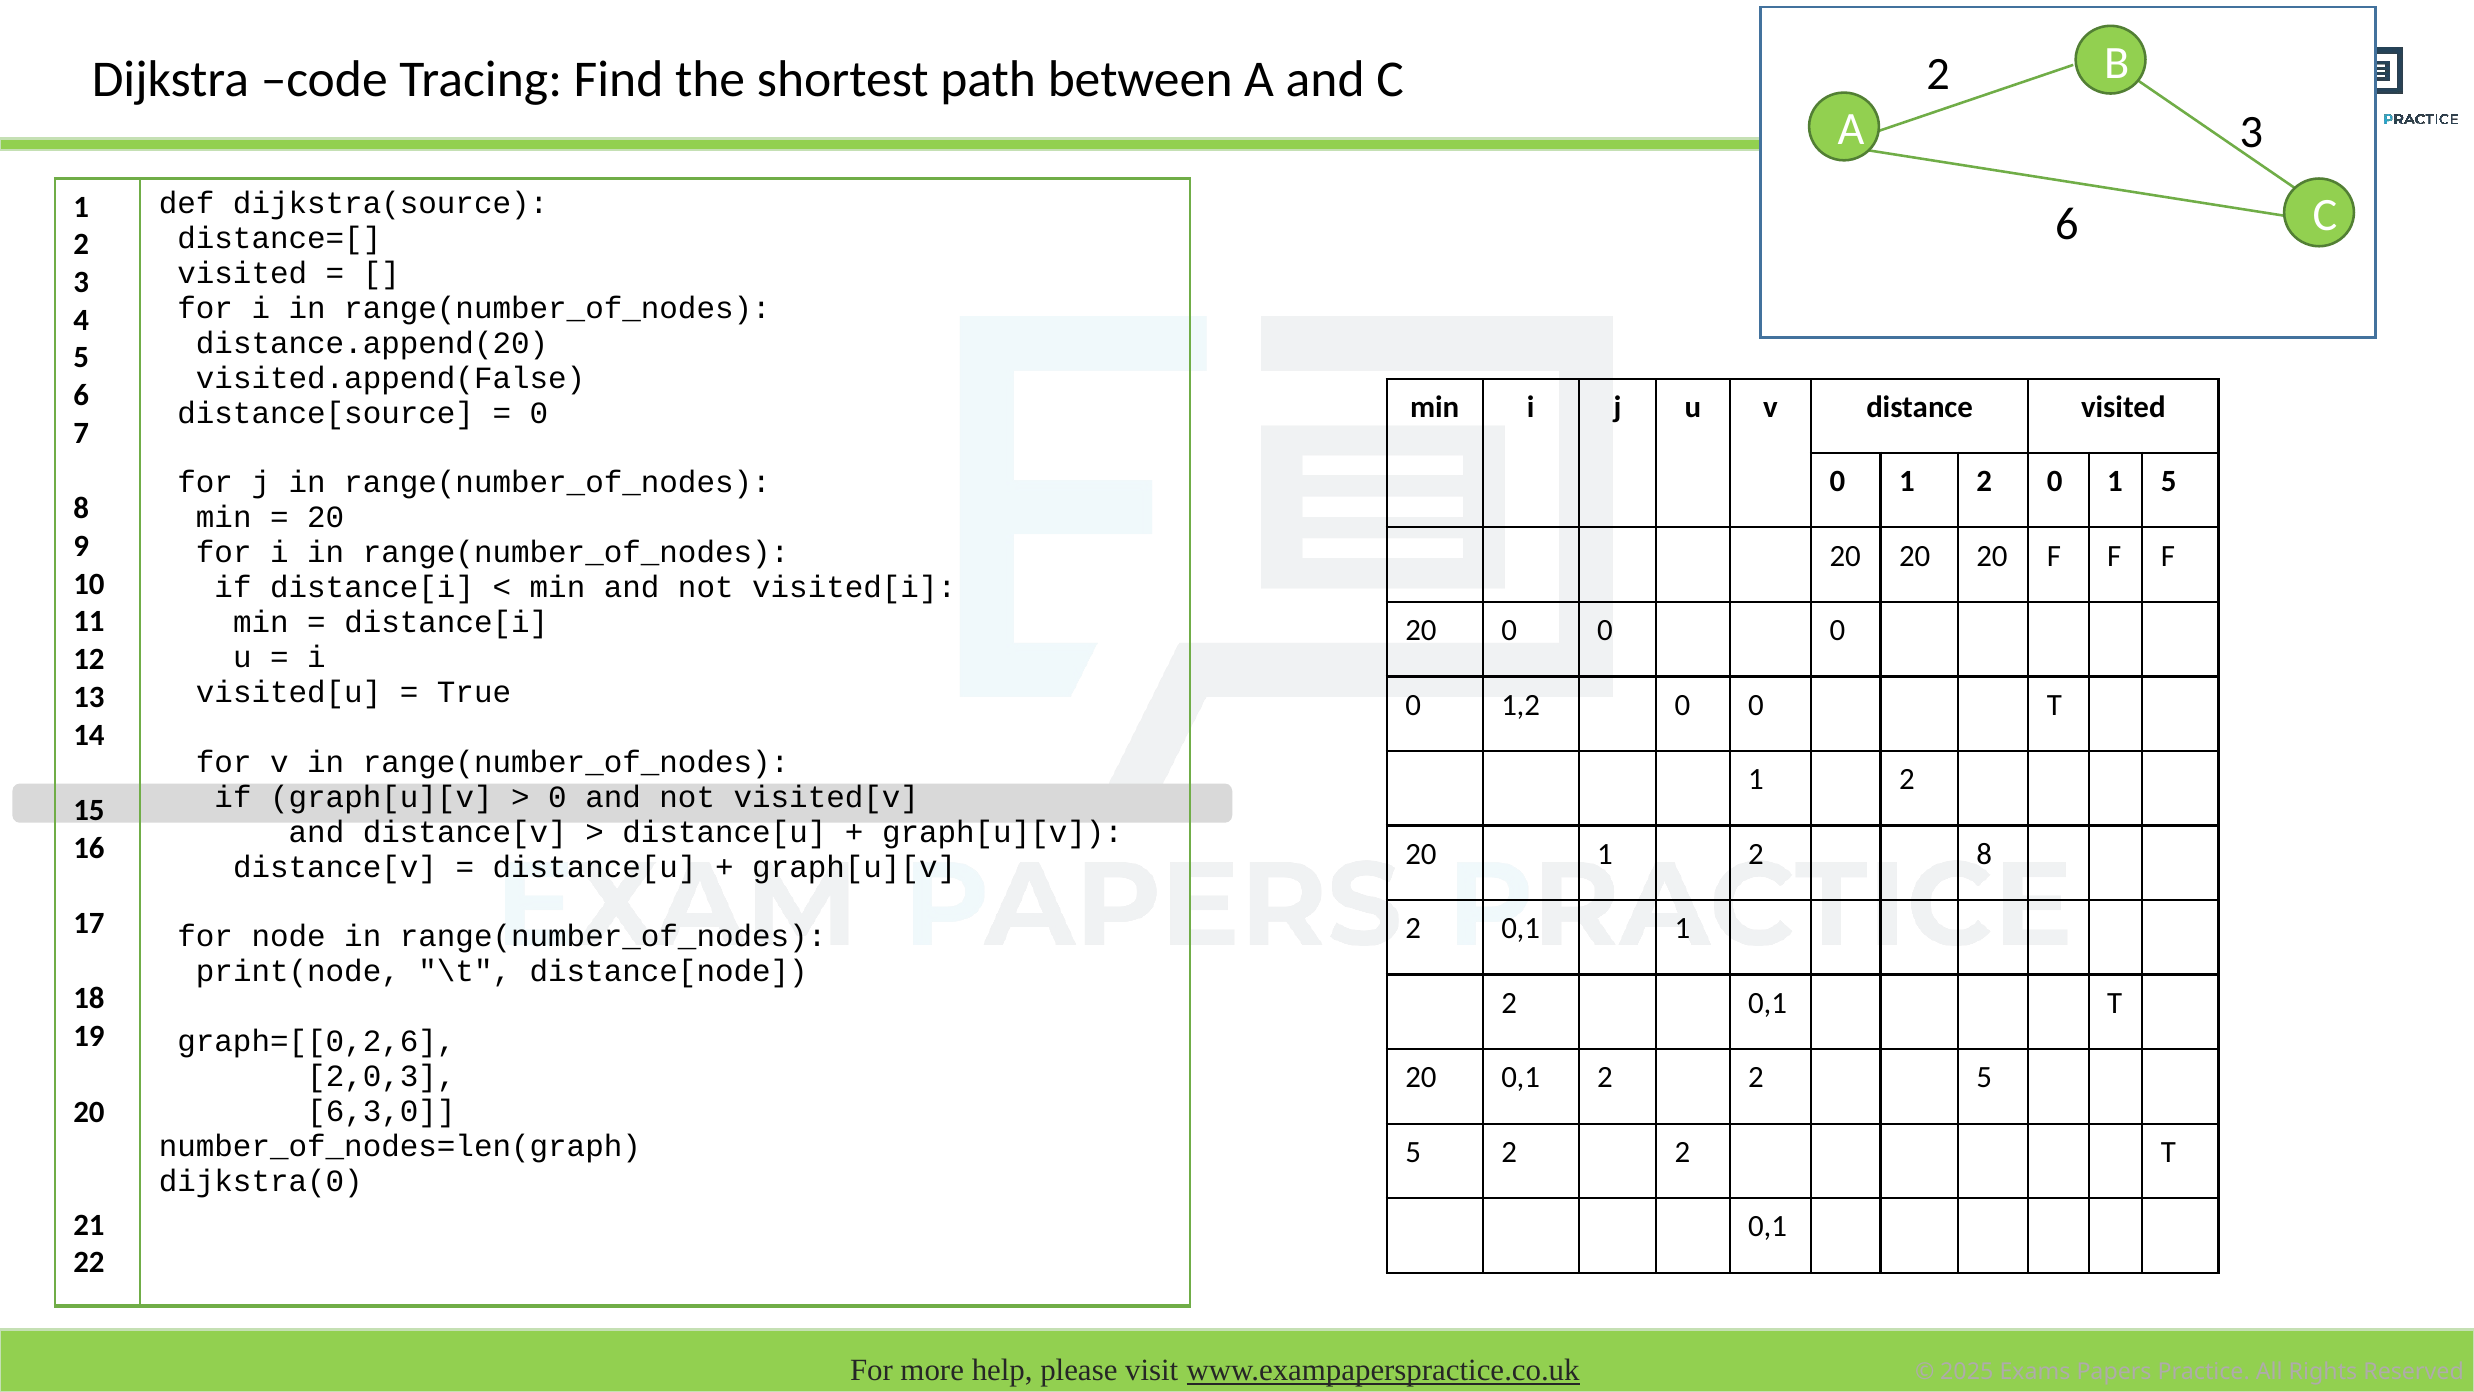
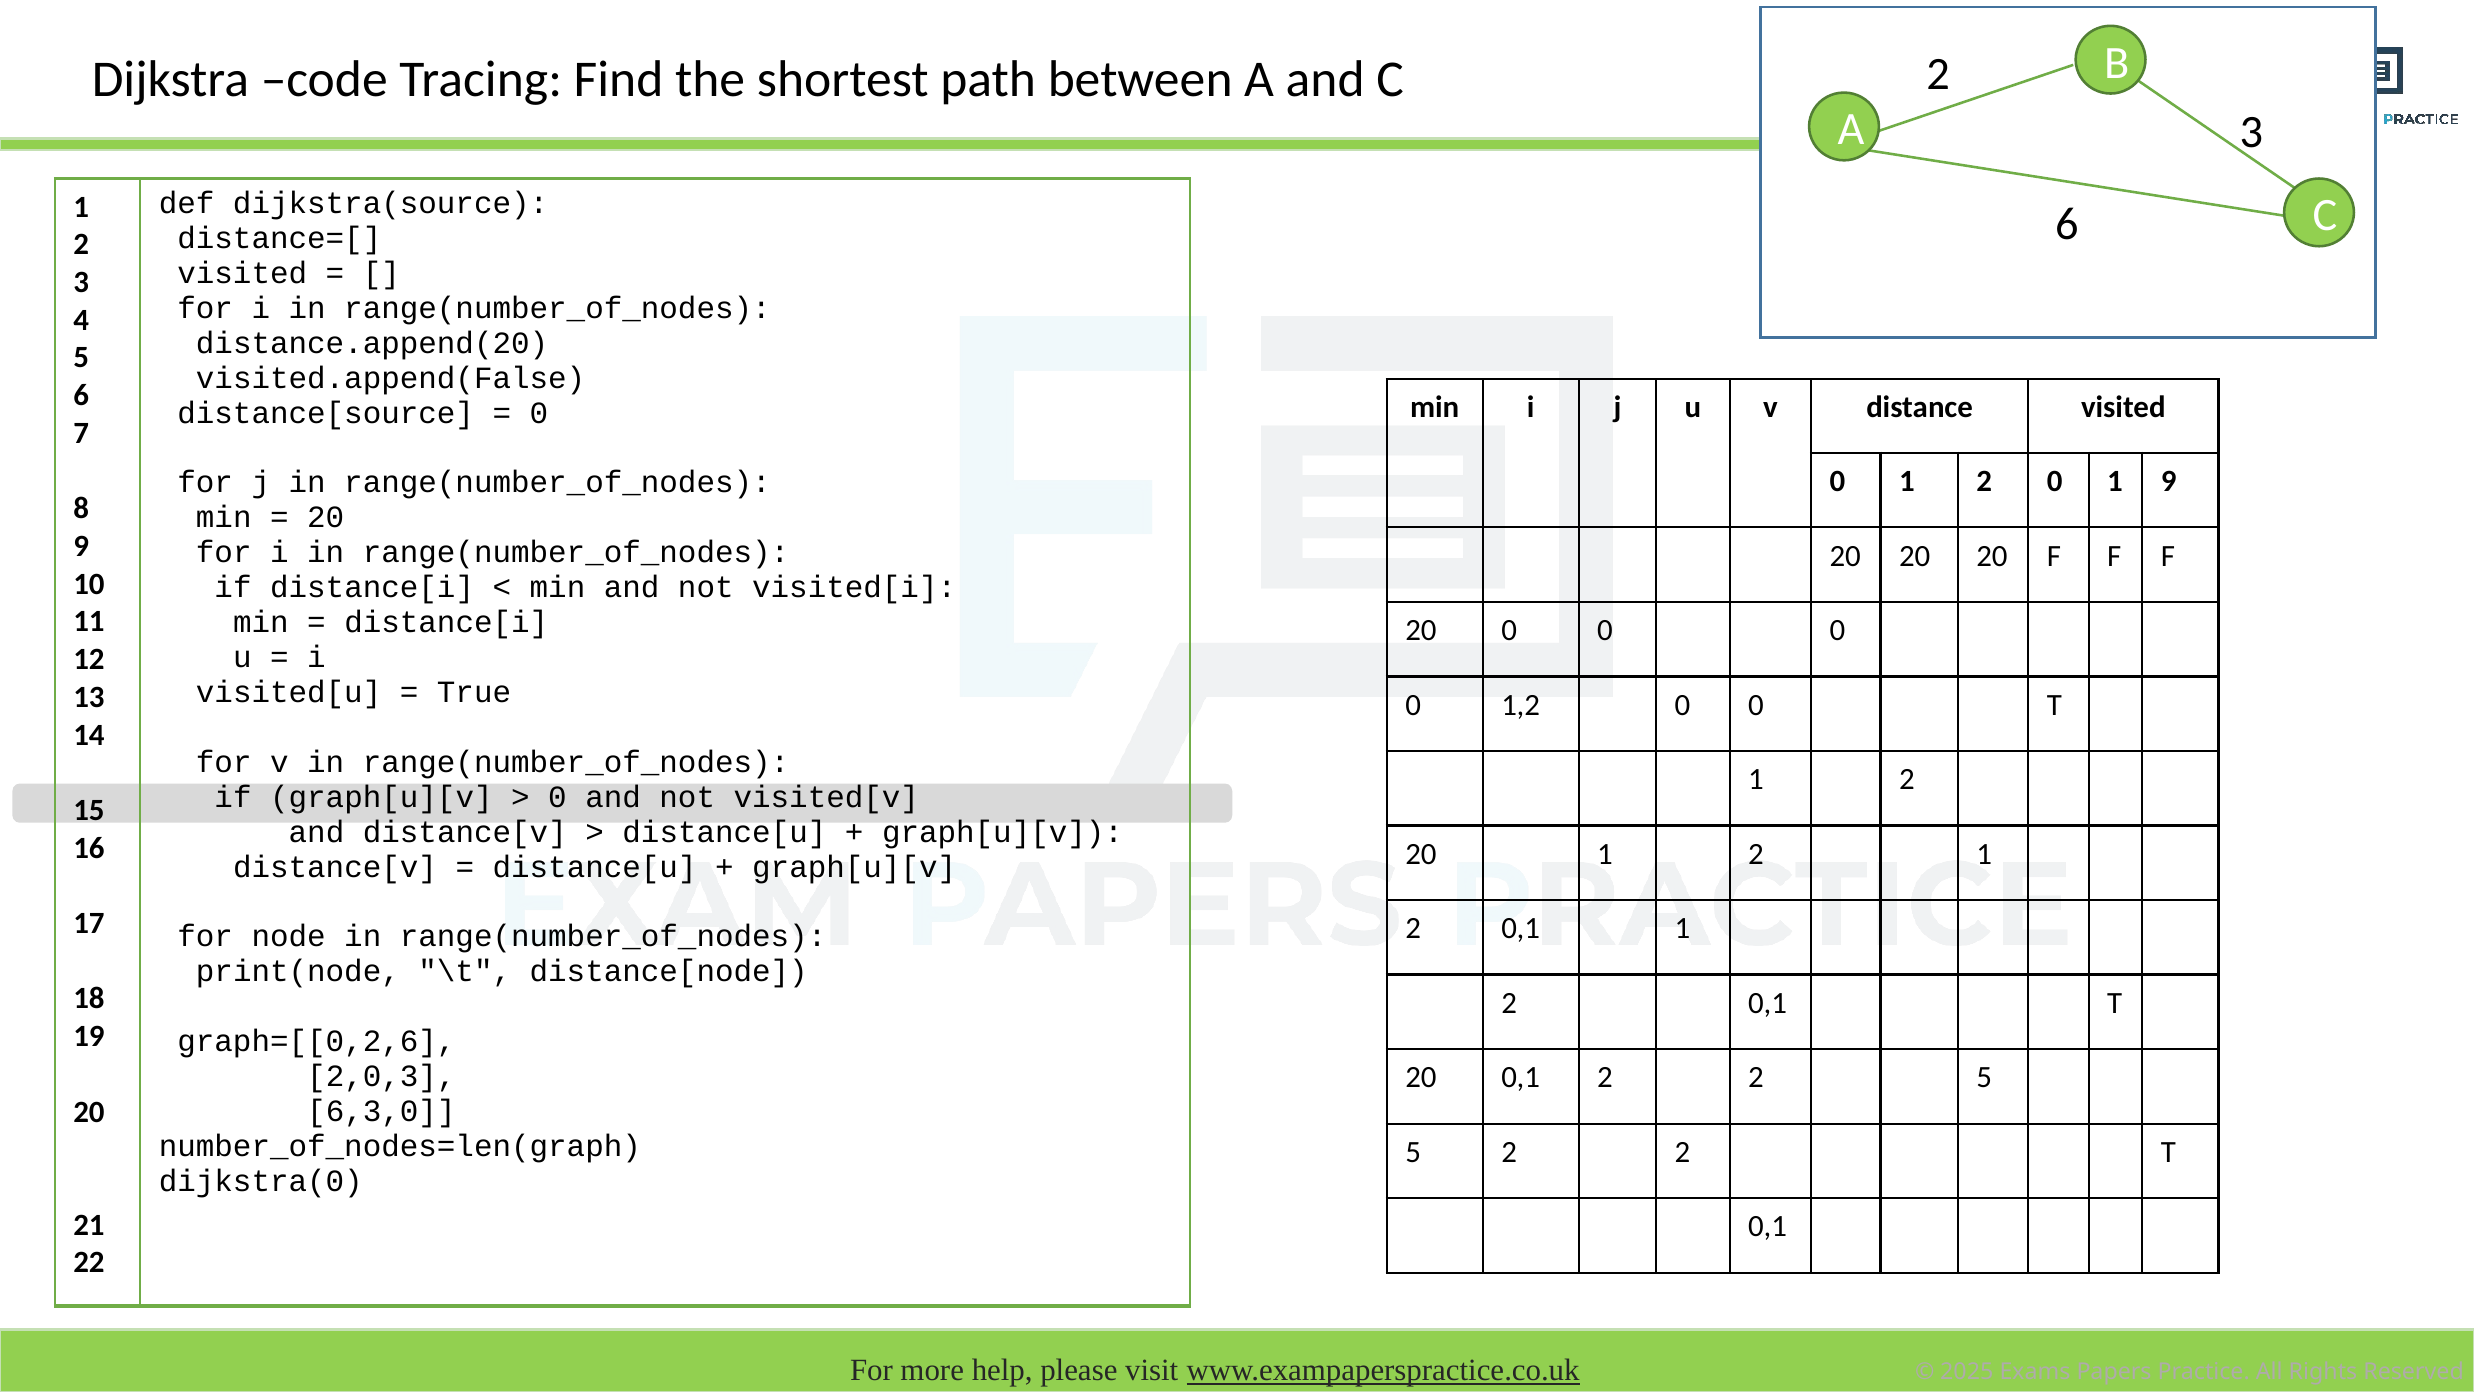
1 5: 5 -> 9 (2169, 481)
2 8: 8 -> 1 (1984, 854)
